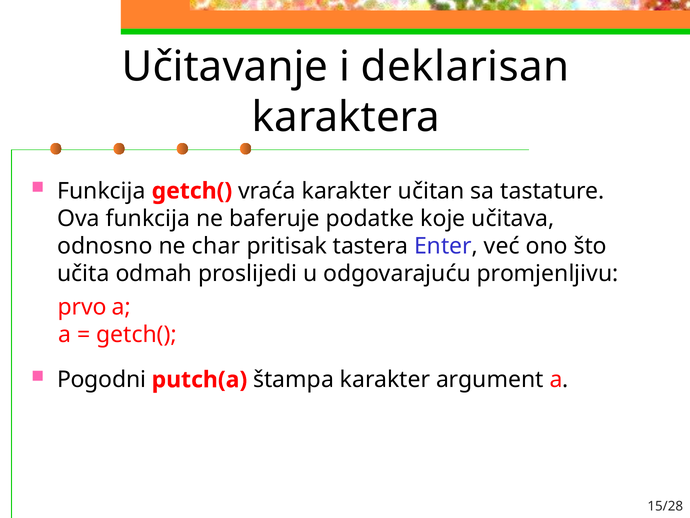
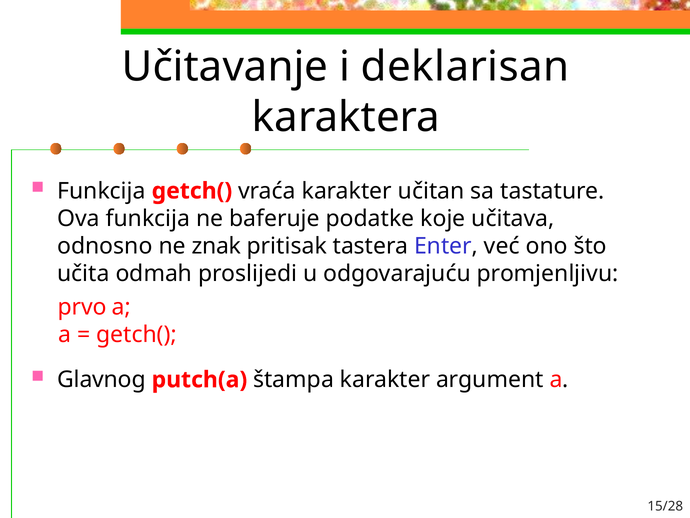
char: char -> znak (216, 246)
Pogodni: Pogodni -> Glavnog (101, 379)
